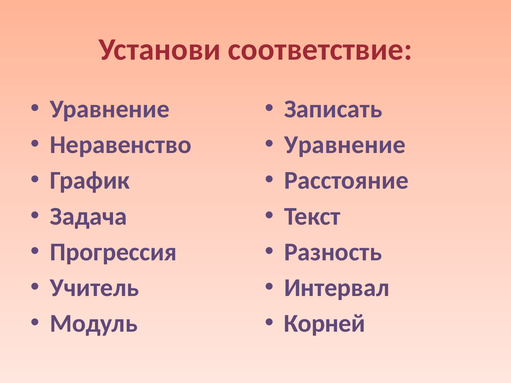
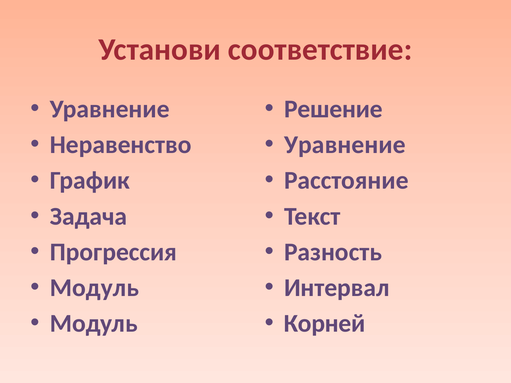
Записать: Записать -> Решение (333, 109)
Учитель: Учитель -> Модуль (94, 288)
